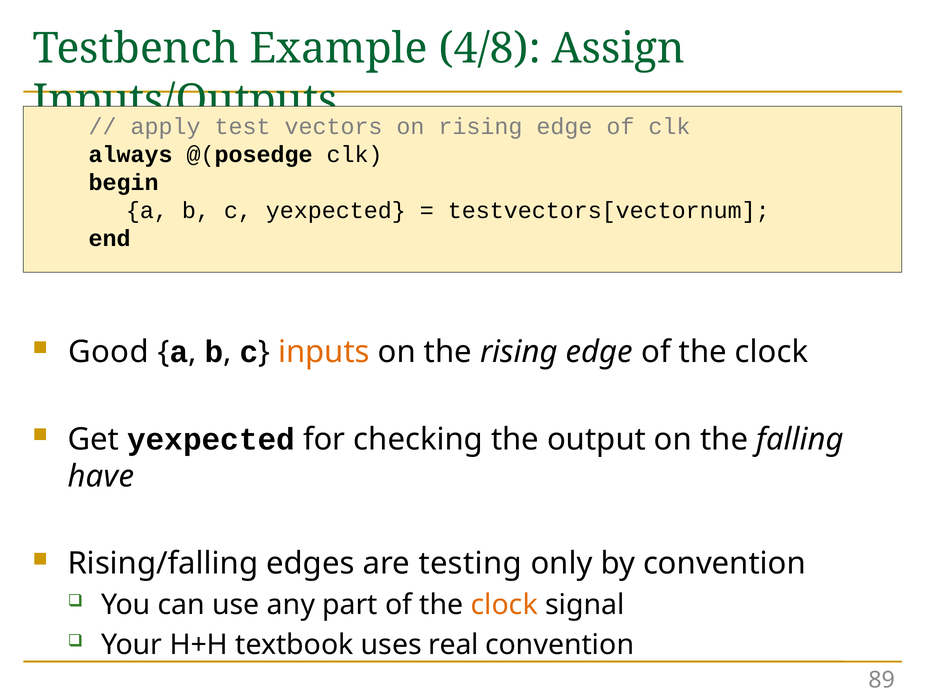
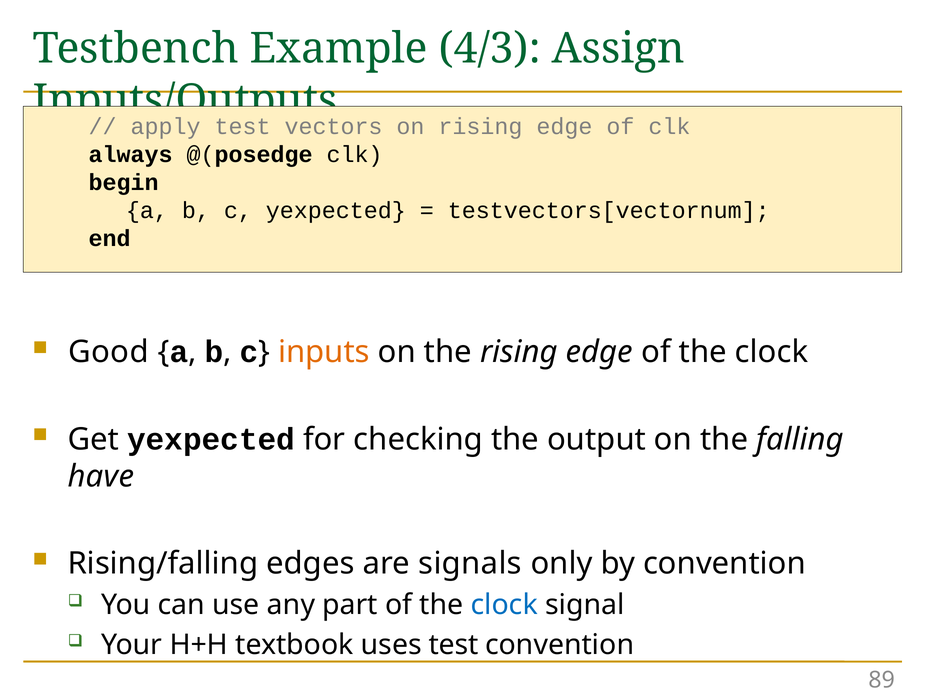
4/8: 4/8 -> 4/3 (490, 49)
testing: testing -> signals (470, 563)
clock colour: orange -> blue (504, 605)
uses real: real -> test (454, 645)
